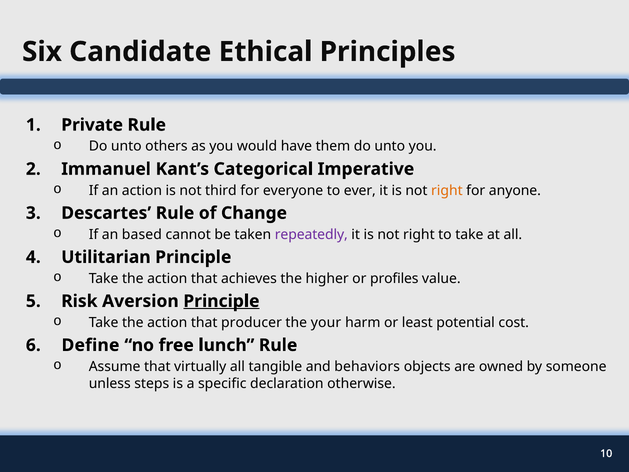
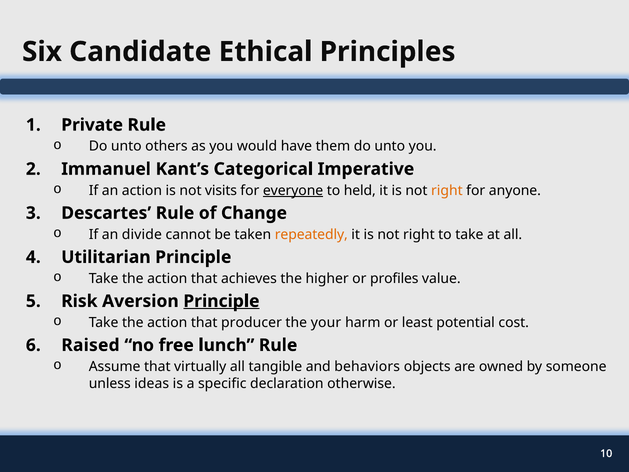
third: third -> visits (221, 190)
everyone underline: none -> present (293, 190)
ever: ever -> held (360, 190)
based: based -> divide (142, 234)
repeatedly colour: purple -> orange (311, 234)
Define: Define -> Raised (90, 345)
steps: steps -> ideas (152, 383)
